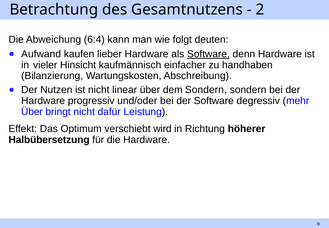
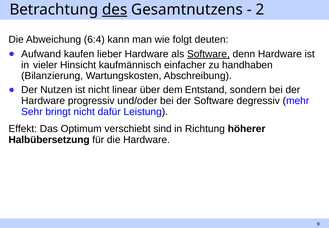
des underline: none -> present (115, 10)
dem Sondern: Sondern -> Entstand (206, 90)
Über: Über -> Sehr (32, 112)
wird: wird -> sind (162, 129)
